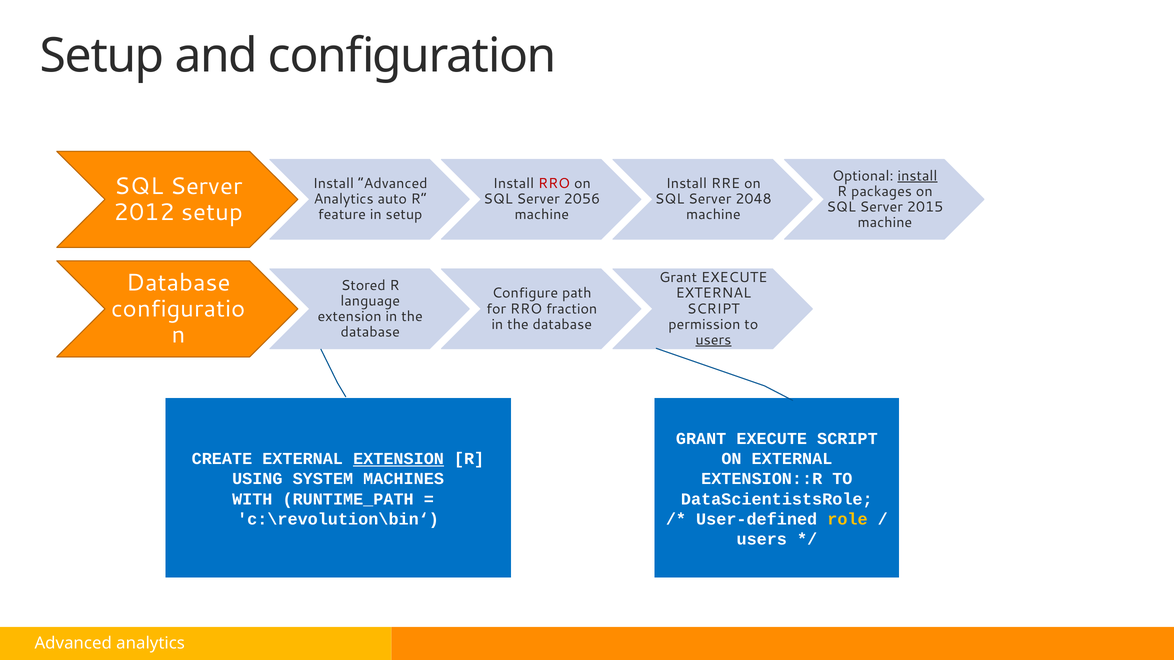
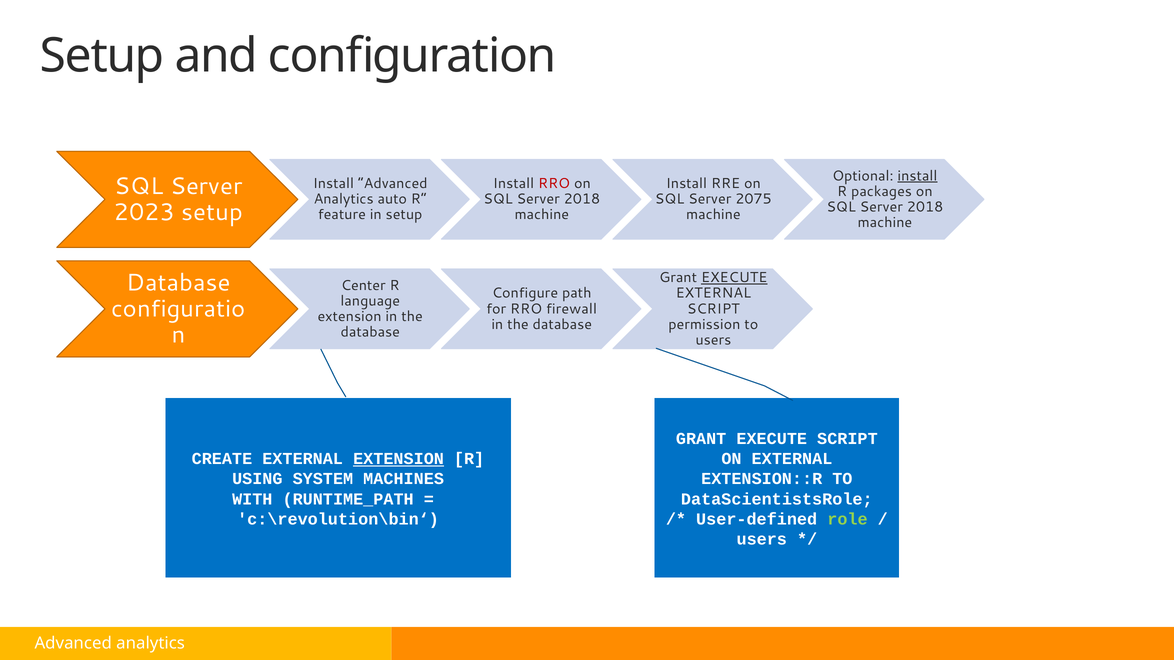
2056: 2056 -> 2018 (582, 199)
2048: 2048 -> 2075 (753, 199)
2015: 2015 -> 2018 (925, 207)
2012: 2012 -> 2023 (144, 212)
EXECUTE underline: none -> present (734, 278)
Stored: Stored -> Center (363, 286)
fraction: fraction -> firewall (572, 309)
users underline: present -> none (713, 340)
role colour: yellow -> light green (847, 519)
